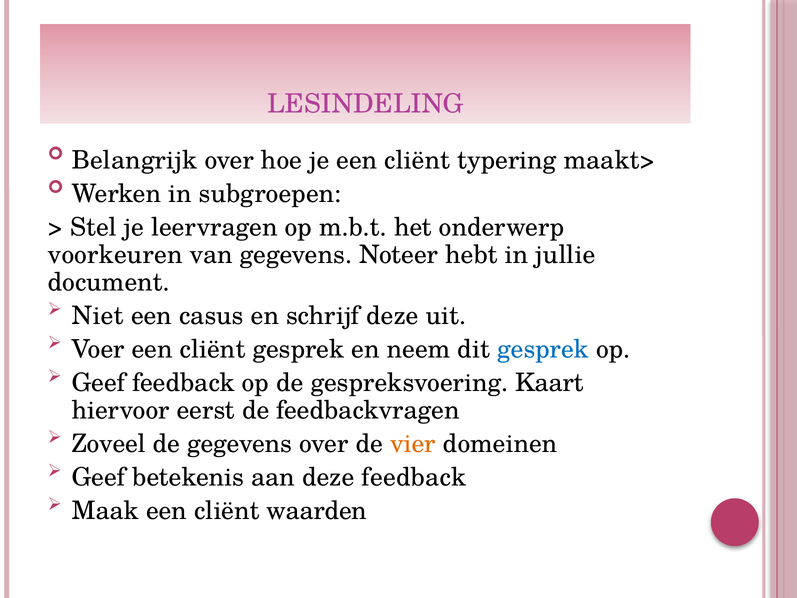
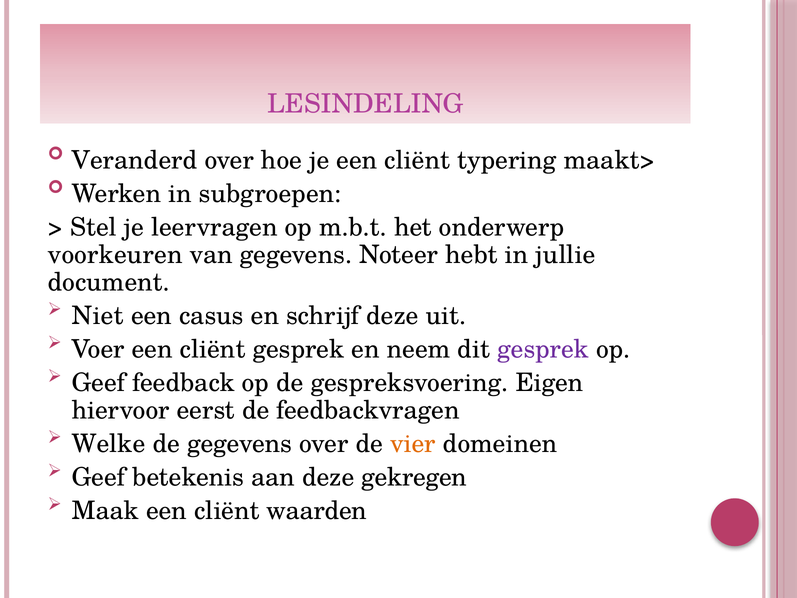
Belangrijk: Belangrijk -> Veranderd (135, 160)
gesprek colour: blue -> purple (543, 349)
Kaart: Kaart -> Eigen (549, 383)
Zoveel: Zoveel -> Welke (108, 444)
deze feedback: feedback -> gekregen (414, 477)
